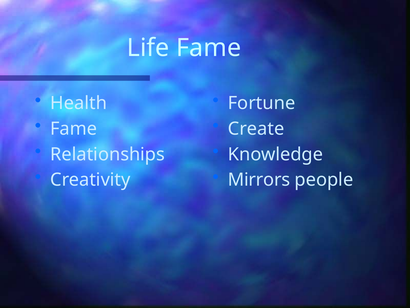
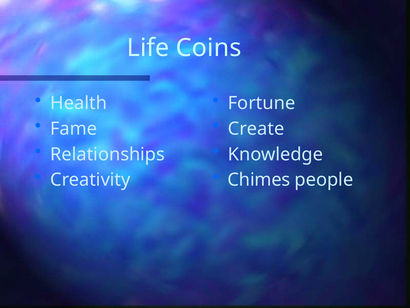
Life Fame: Fame -> Coins (209, 48)
Mirrors: Mirrors -> Chimes (259, 180)
